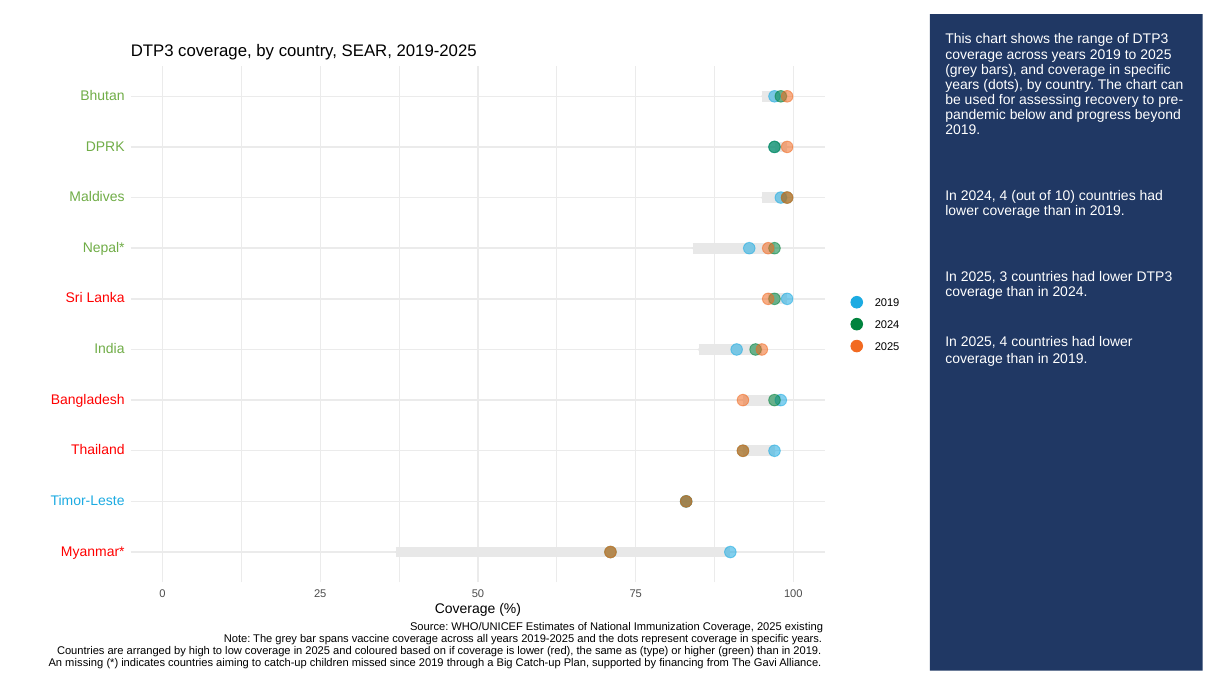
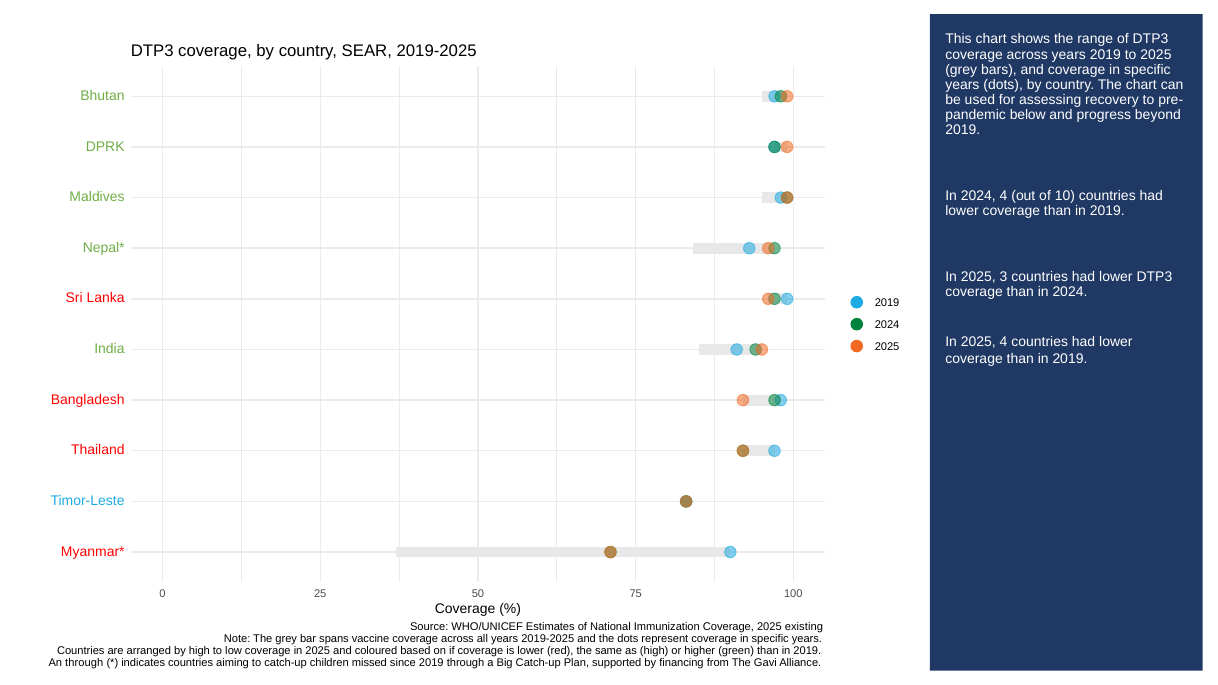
as type: type -> high (654, 651)
An missing: missing -> through (84, 663)
